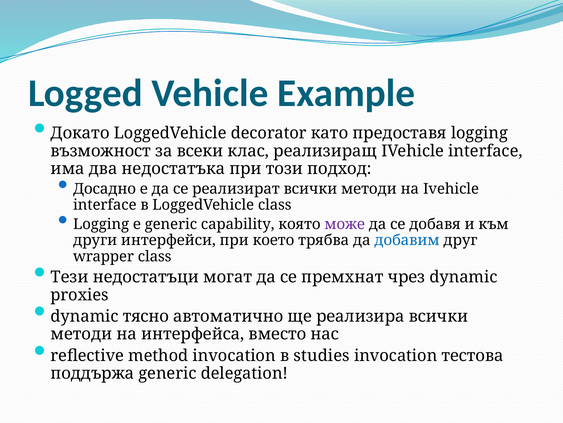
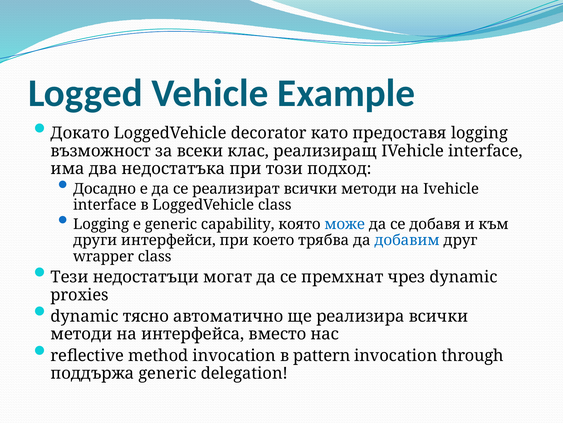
може colour: purple -> blue (345, 224)
studies: studies -> pattern (322, 355)
тестова: тестова -> through (473, 355)
